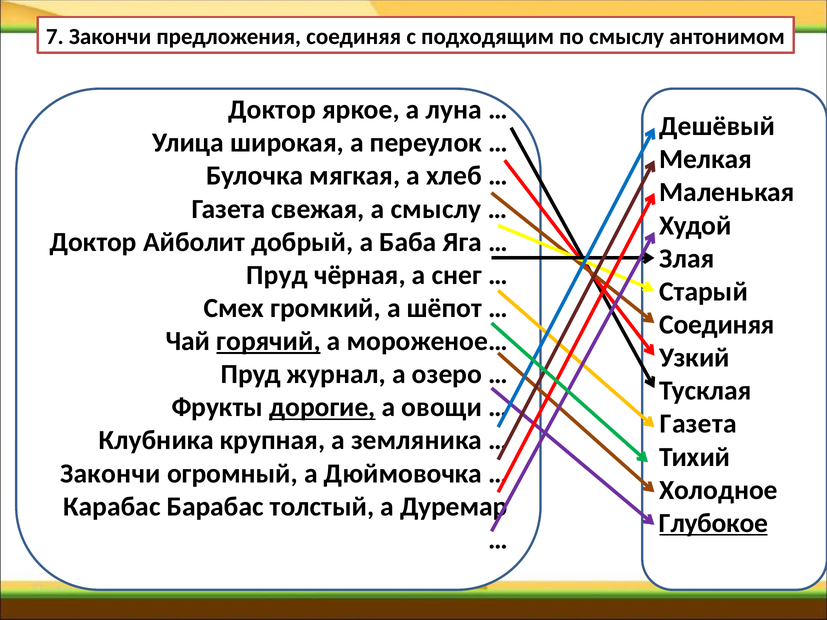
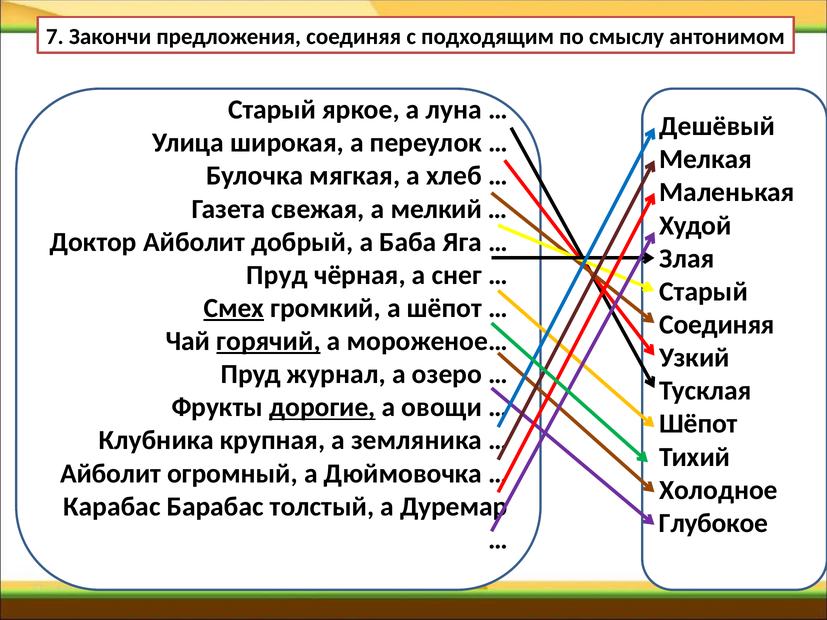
Доктор: Доктор -> Старый (272, 110)
а смыслу: смыслу -> мелкий (436, 209)
Смех underline: none -> present (234, 308)
Газета: Газета -> Шёпот (699, 424)
Закончи: Закончи -> Айболит (111, 474)
Глубокое underline: present -> none (714, 523)
